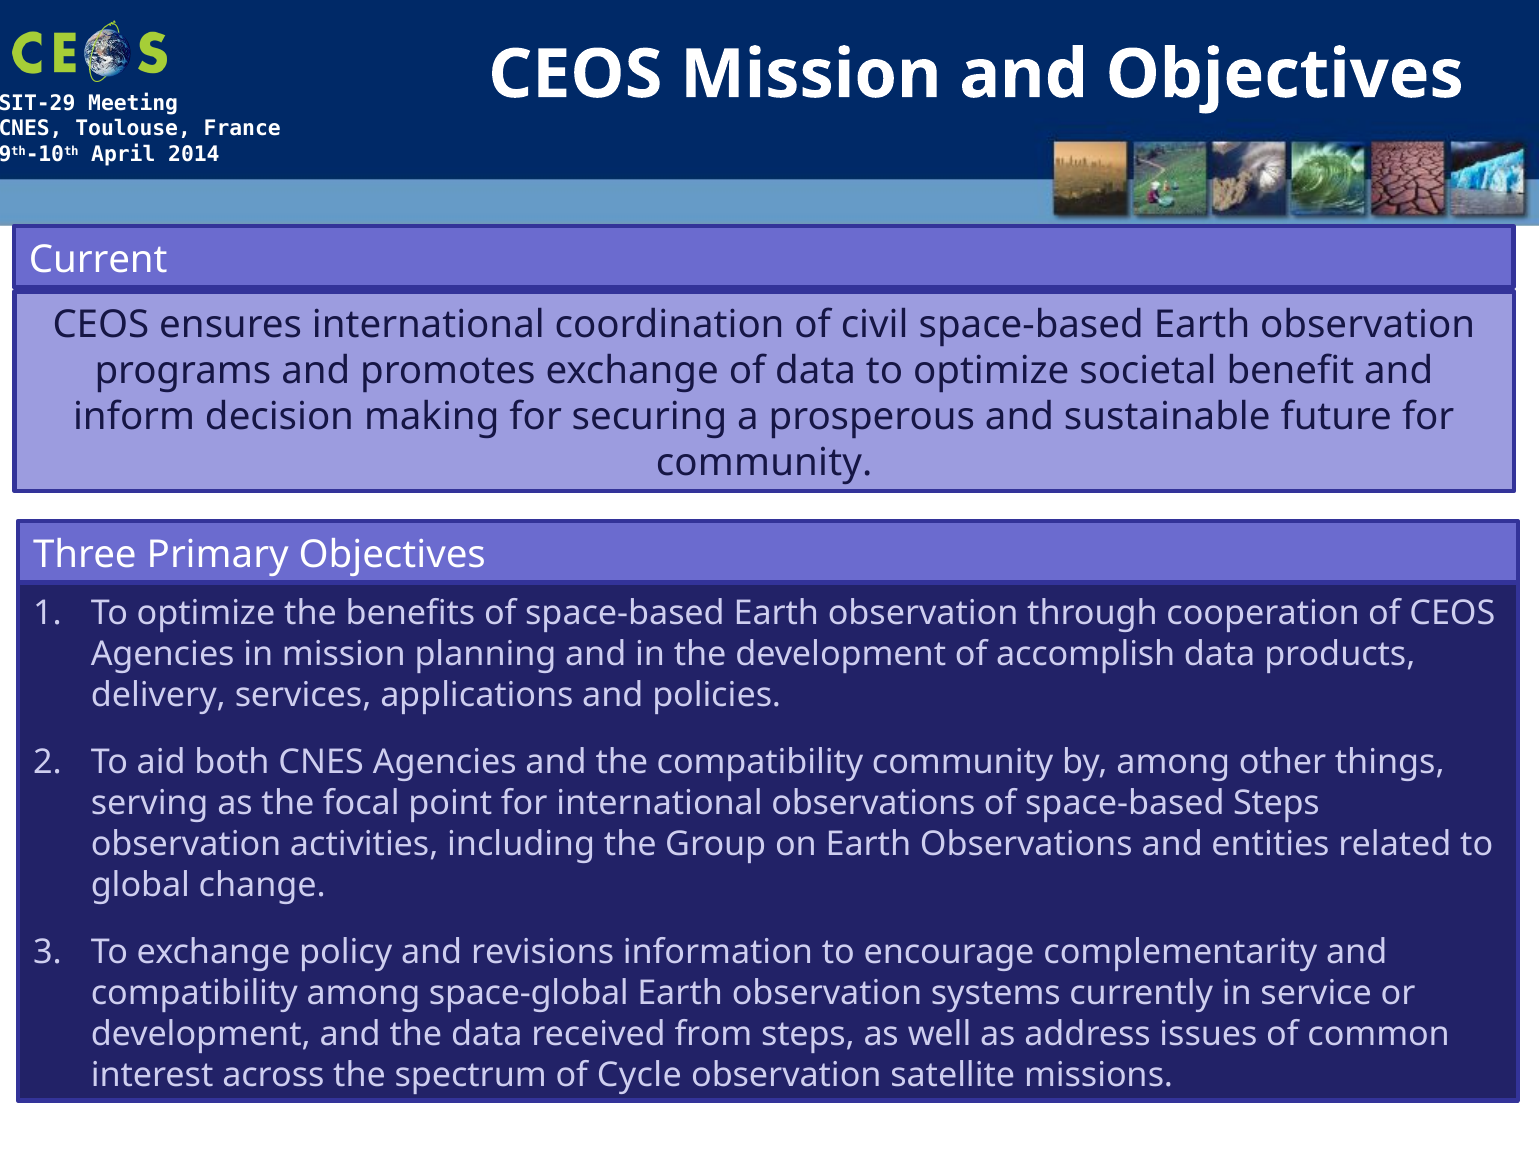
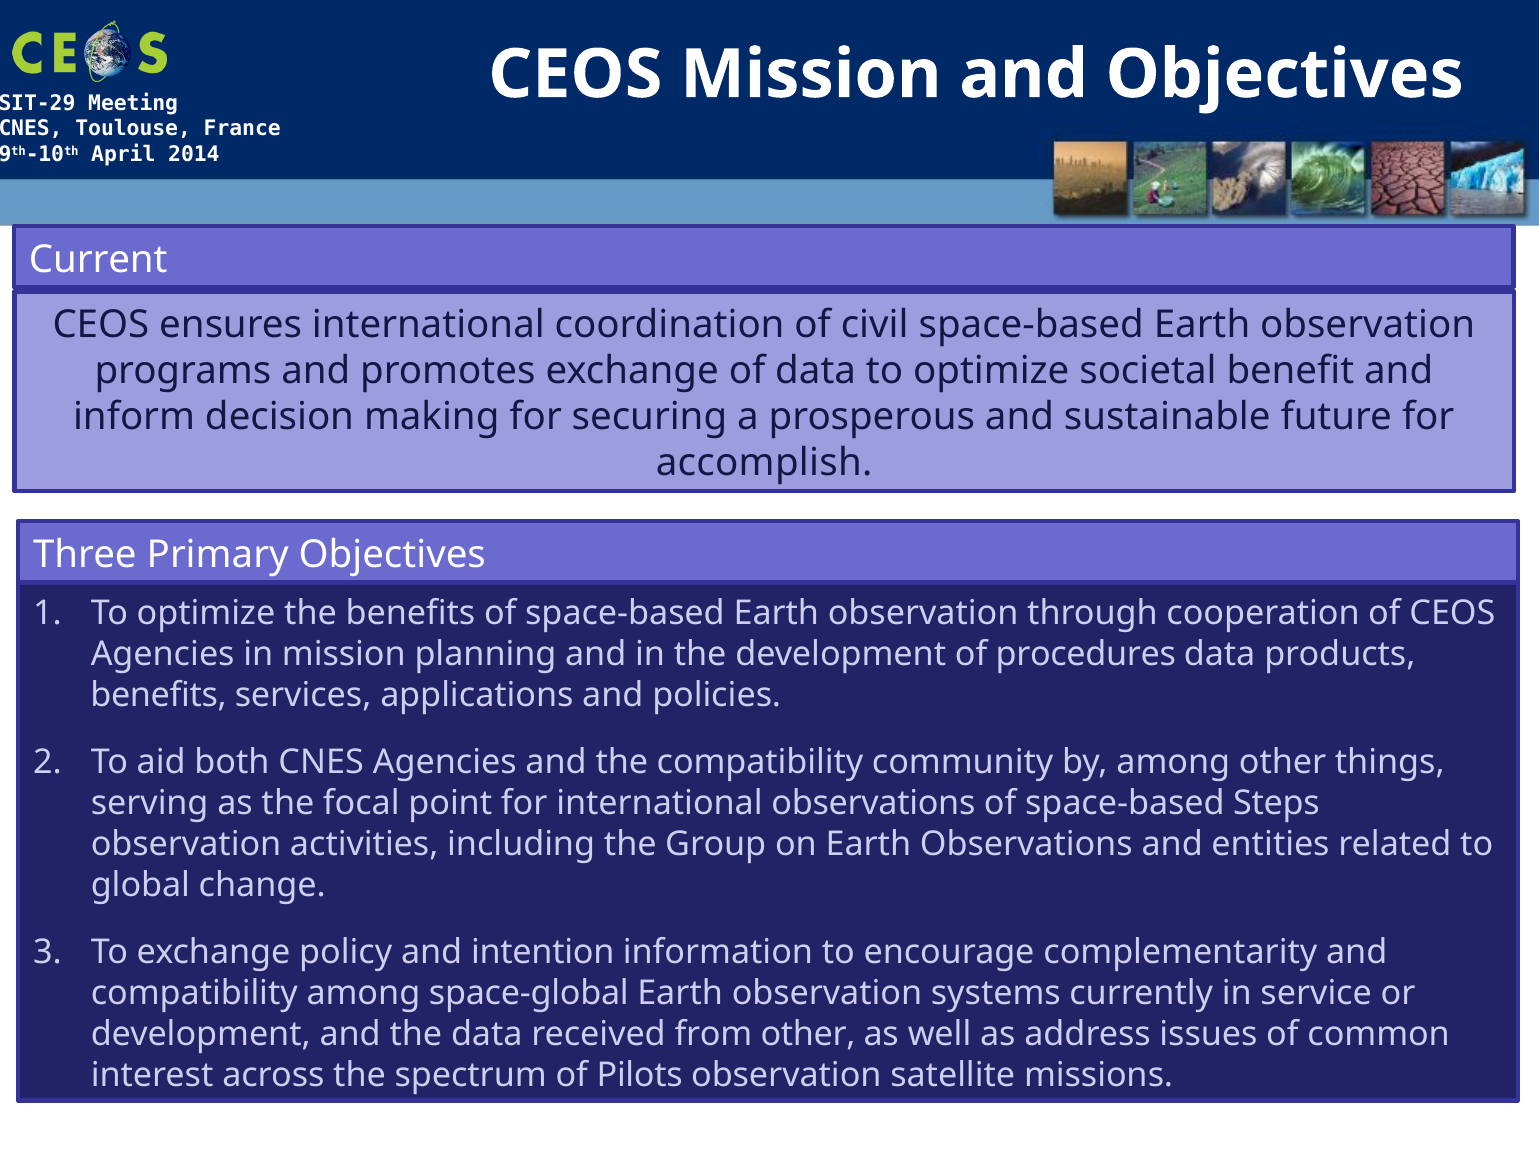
community: community -> accomplish (764, 463)
accomplish: accomplish -> procedures (1086, 654)
delivery: delivery -> benefits (159, 696)
revisions: revisions -> intention (543, 952)
from steps: steps -> other (808, 1034)
Cycle: Cycle -> Pilots (640, 1075)
